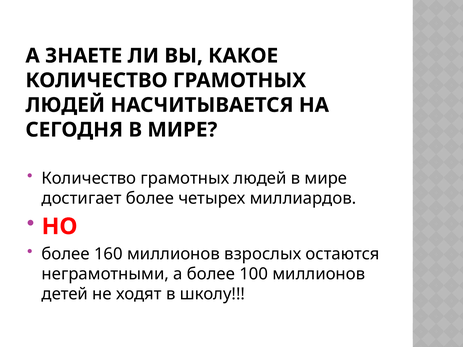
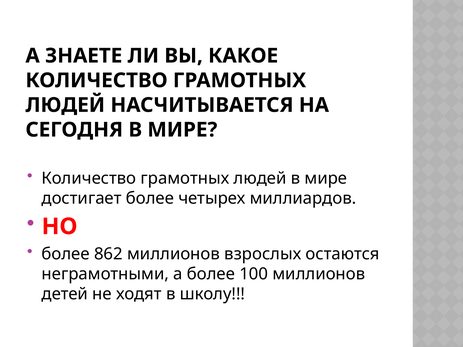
160: 160 -> 862 (108, 254)
